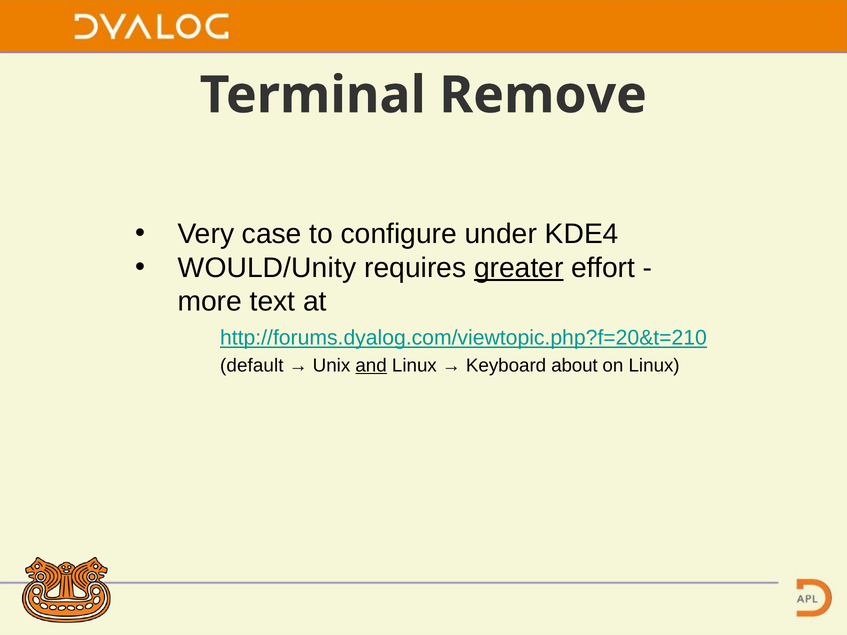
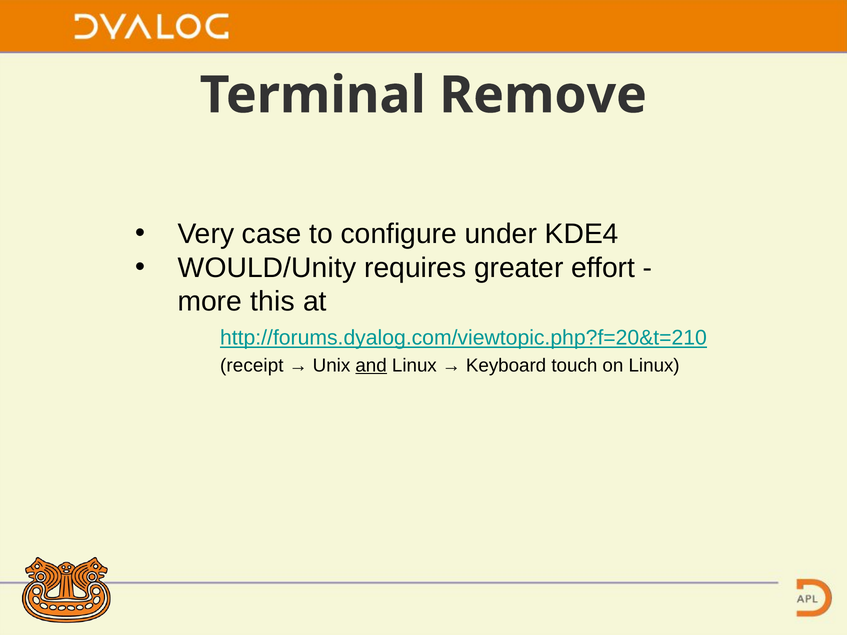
greater underline: present -> none (519, 268)
text: text -> this (272, 302)
default: default -> receipt (252, 366)
about: about -> touch (574, 366)
